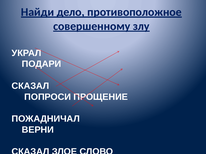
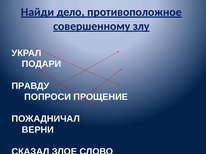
СКАЗАЛ: СКАЗАЛ -> ПРАВДУ (30, 86)
